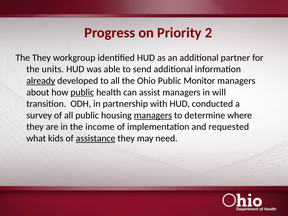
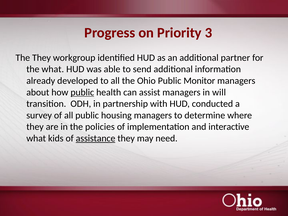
2: 2 -> 3 (209, 33)
the units: units -> what (53, 69)
already underline: present -> none (41, 81)
managers underline: present -> none (153, 115)
income: income -> policies (100, 127)
requested: requested -> interactive (229, 127)
